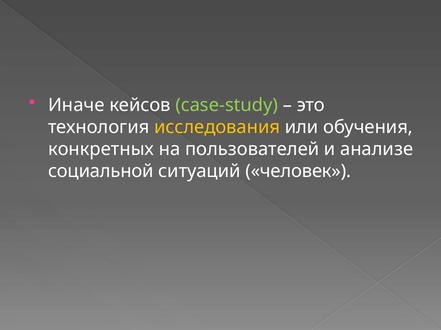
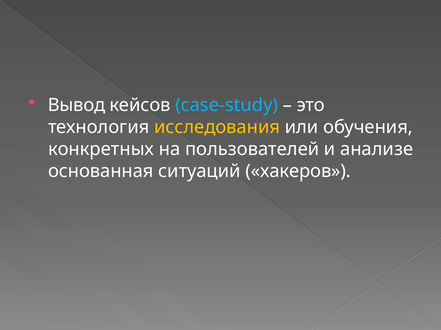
Иначе: Иначе -> Вывод (76, 105)
case-study colour: light green -> light blue (227, 105)
социальной: социальной -> основанная (101, 171)
человек: человек -> хакеров (298, 171)
